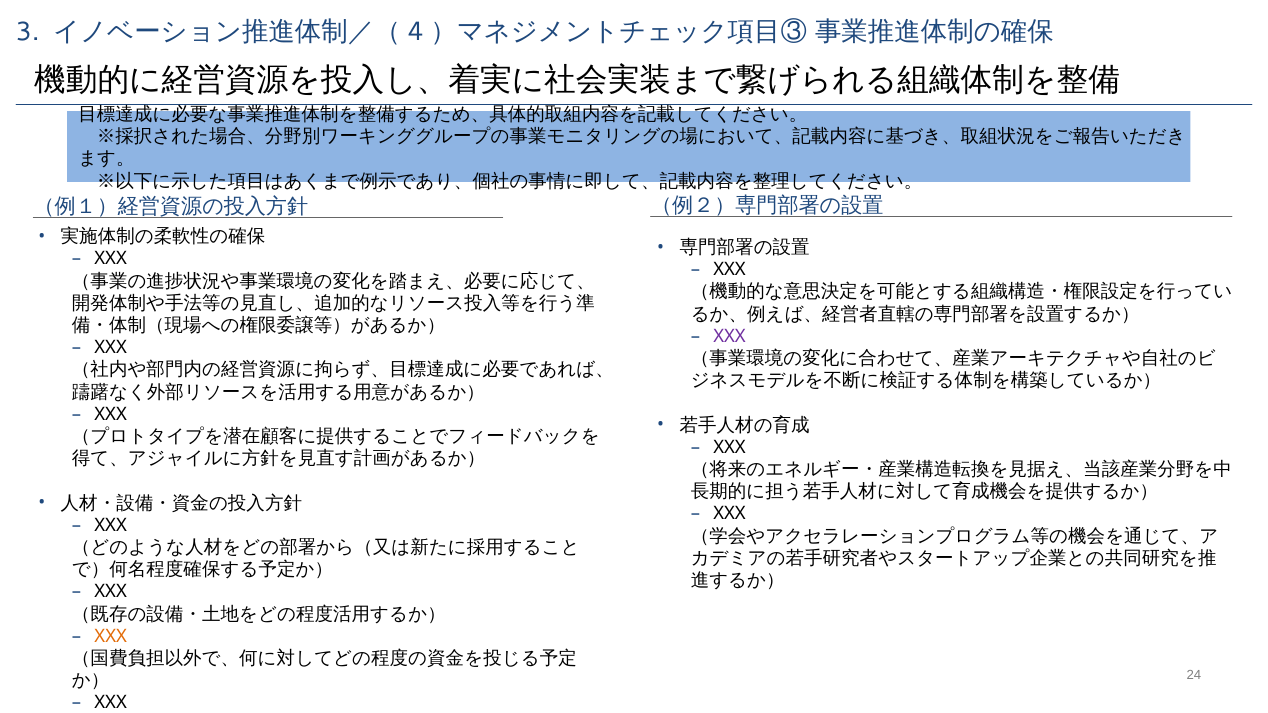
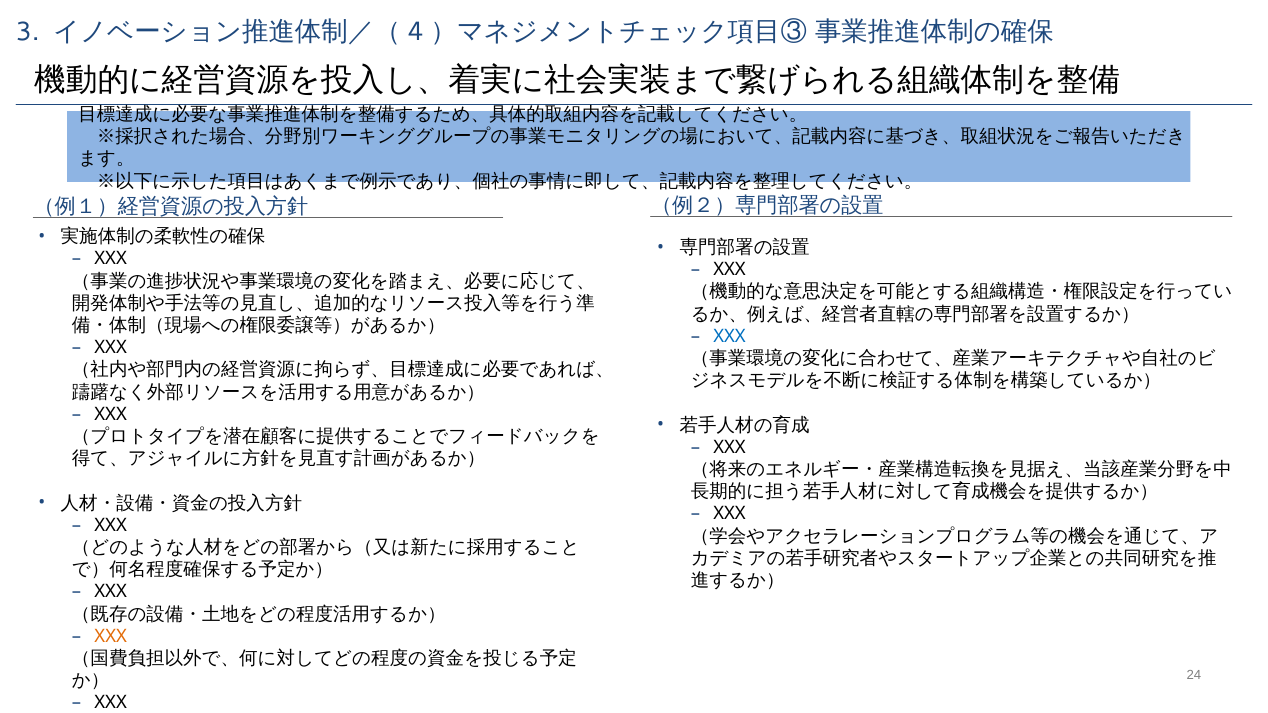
XXX colour: purple -> blue (730, 336)
